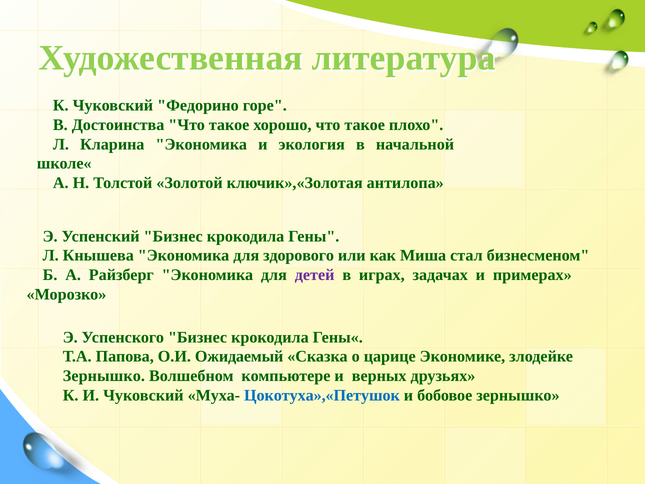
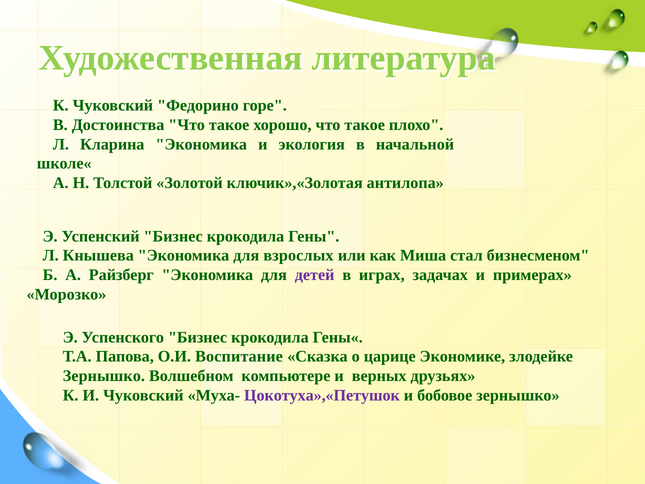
здорового: здорового -> взрослых (298, 255)
Ожидаемый: Ожидаемый -> Воспитание (239, 356)
Цокотуха»,«Петушок colour: blue -> purple (322, 395)
